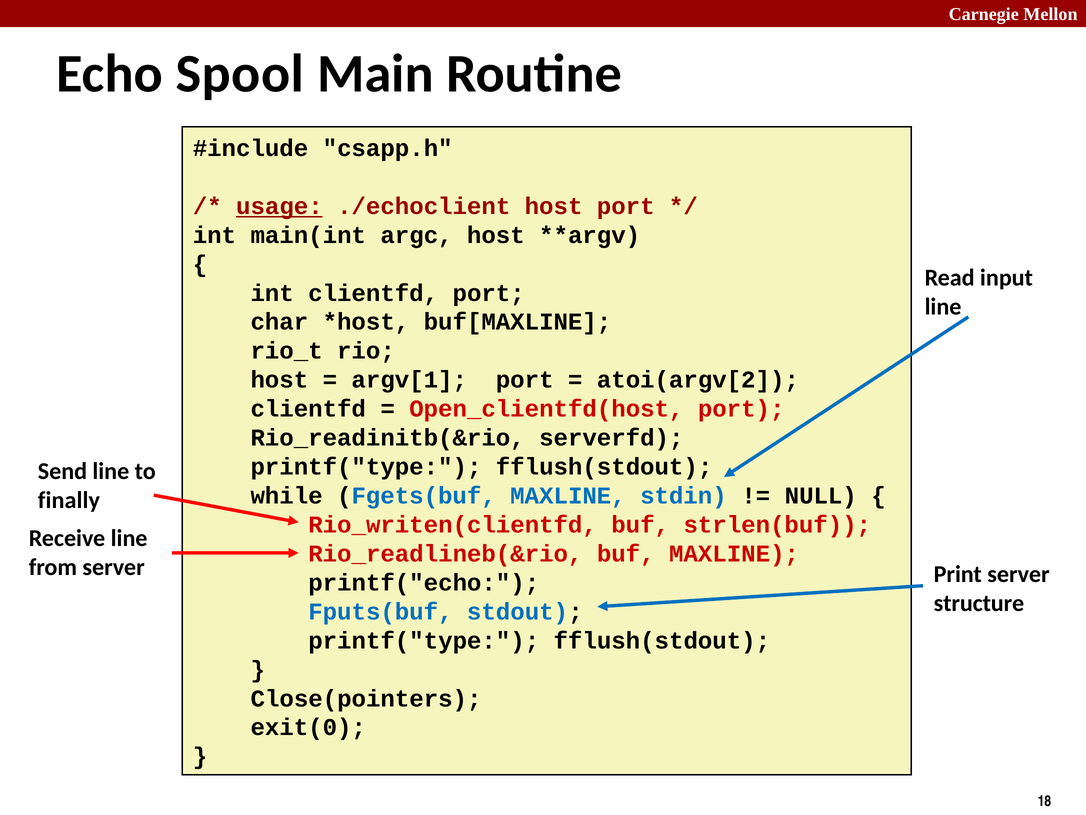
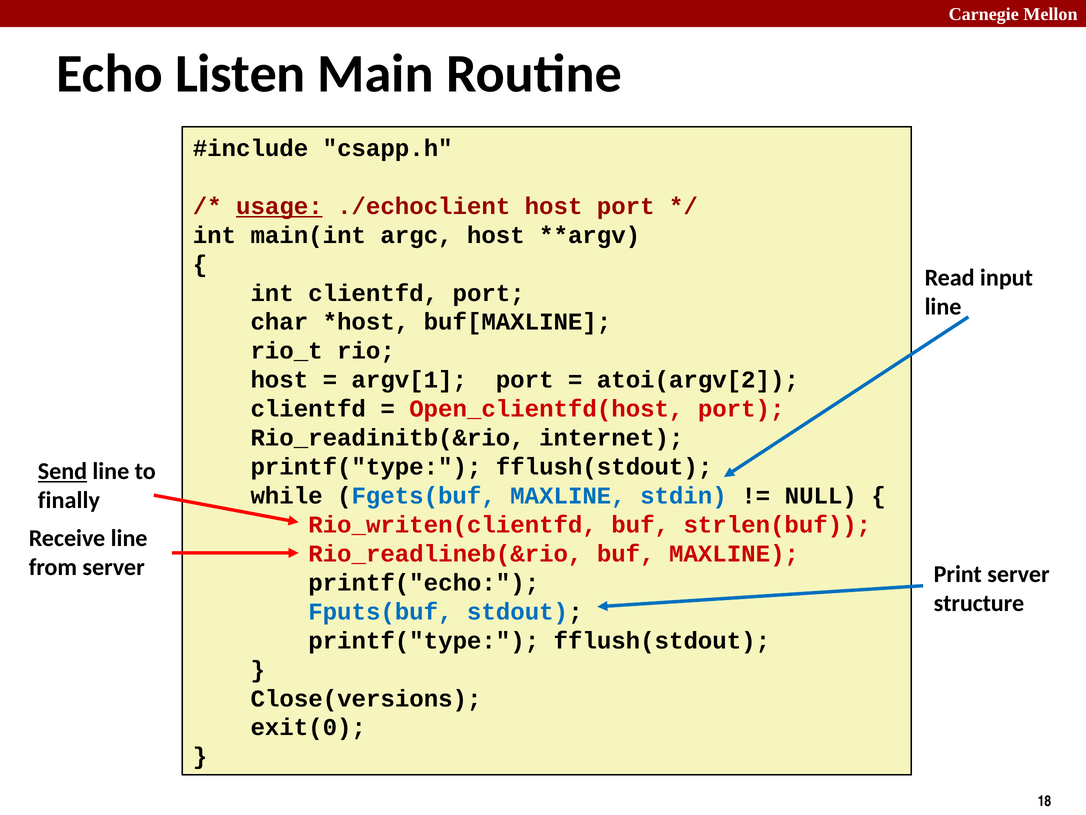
Spool: Spool -> Listen (240, 74)
serverfd: serverfd -> internet (611, 438)
Send underline: none -> present (62, 471)
Close(pointers: Close(pointers -> Close(versions (366, 698)
